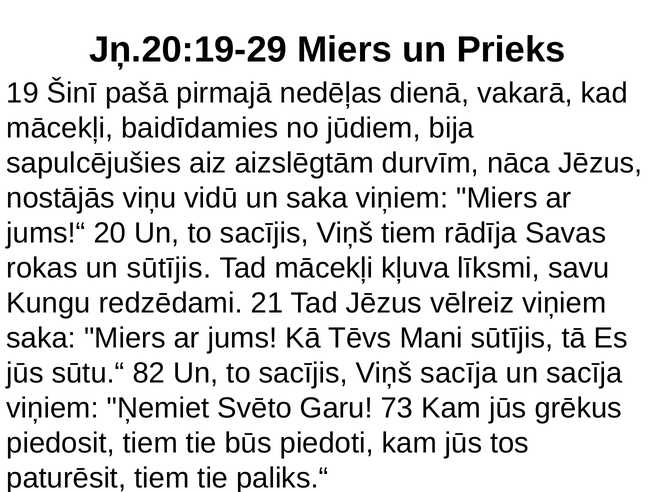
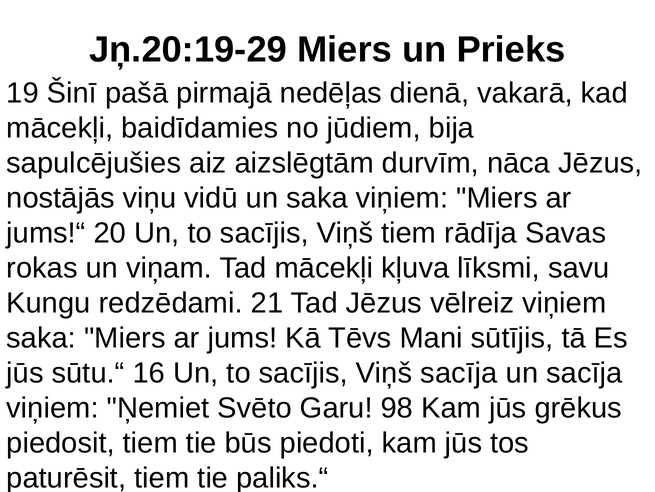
un sūtījis: sūtījis -> viņam (169, 268)
82: 82 -> 16 (149, 372)
73: 73 -> 98 (397, 407)
